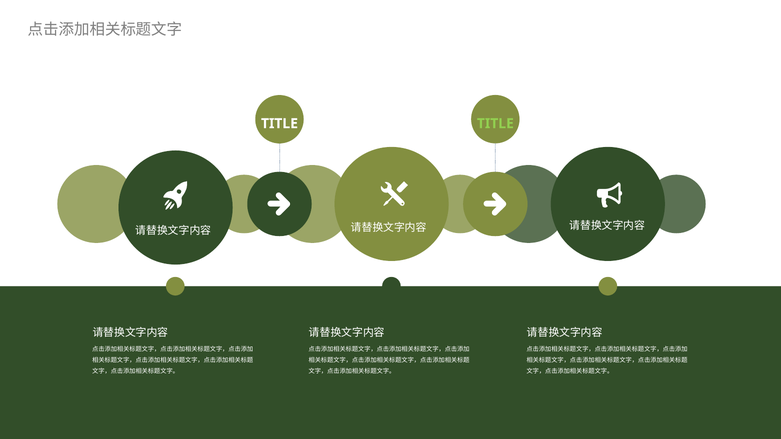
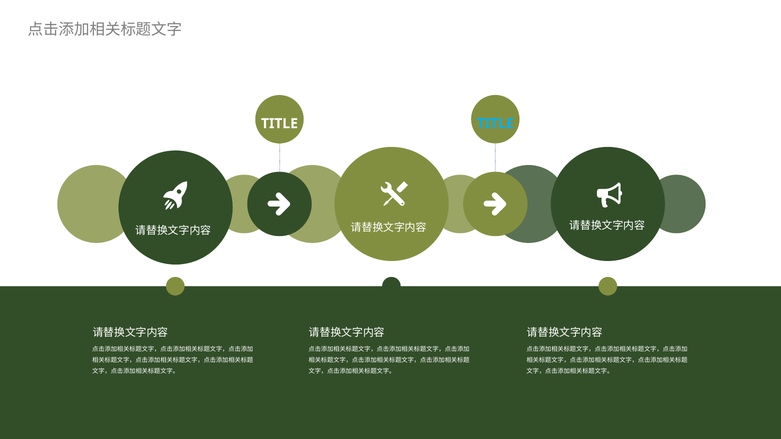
TITLE colour: light green -> light blue (495, 124)
